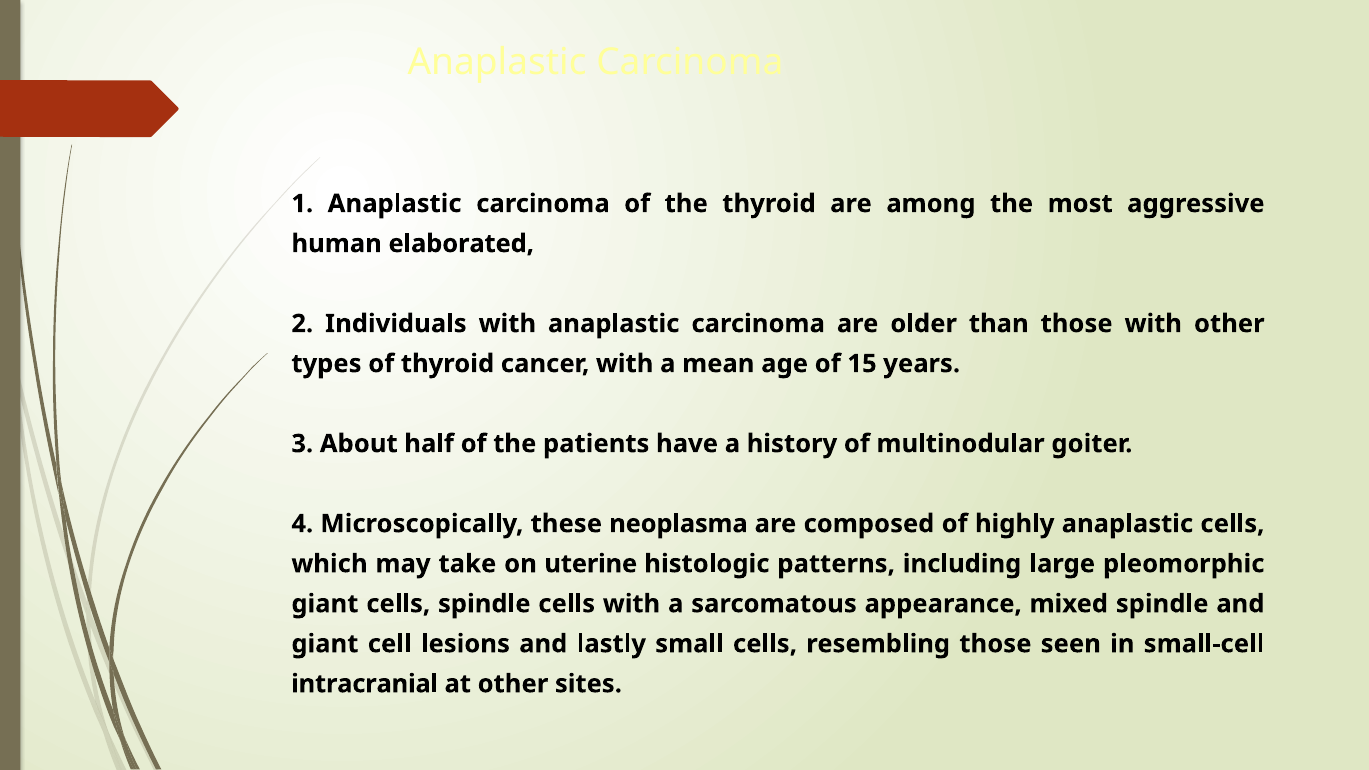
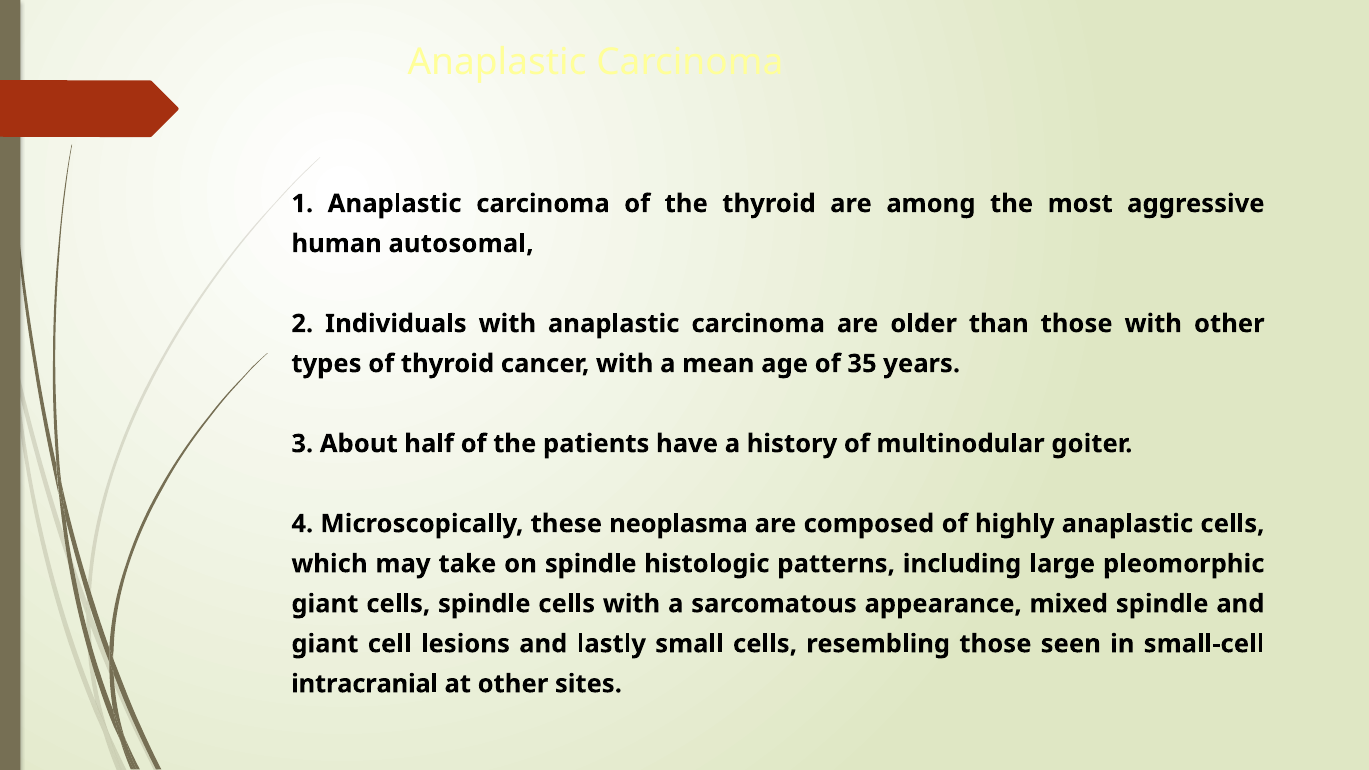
elaborated: elaborated -> autosomal (461, 244)
15: 15 -> 35 (862, 364)
on uterine: uterine -> spindle (591, 564)
